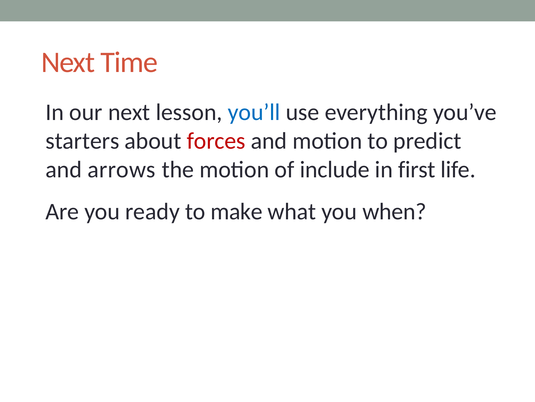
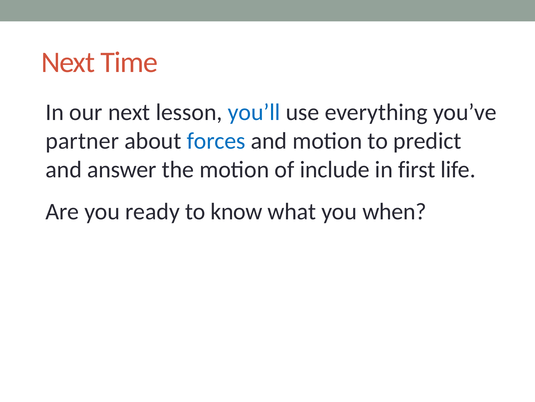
starters: starters -> partner (82, 141)
forces colour: red -> blue (216, 141)
arrows: arrows -> answer (122, 169)
make: make -> know (237, 211)
